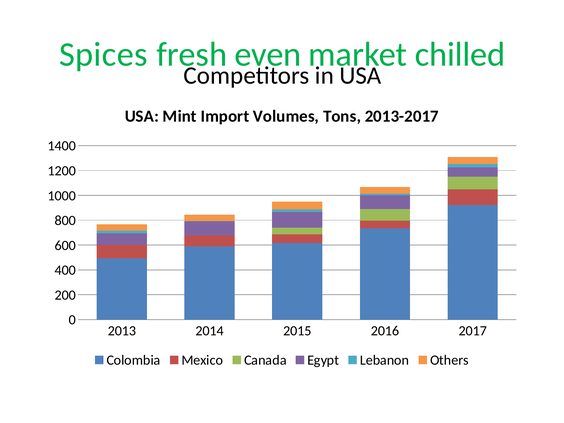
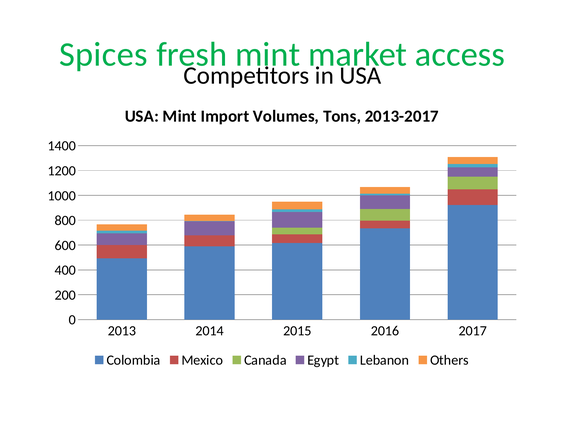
fresh even: even -> mint (268, 55)
chilled: chilled -> access (460, 55)
